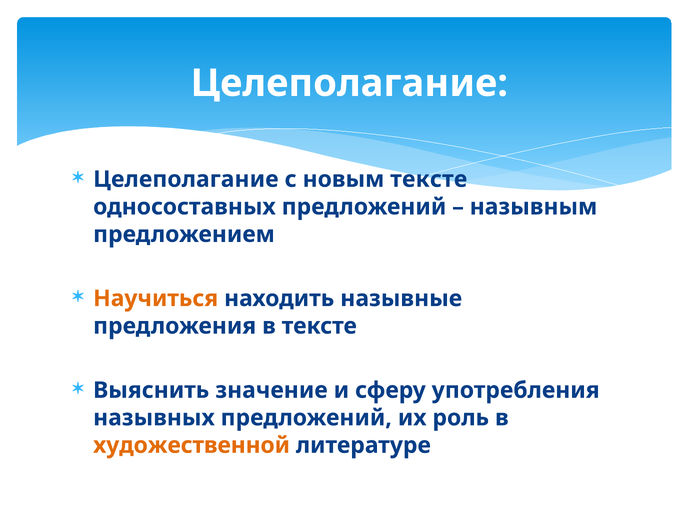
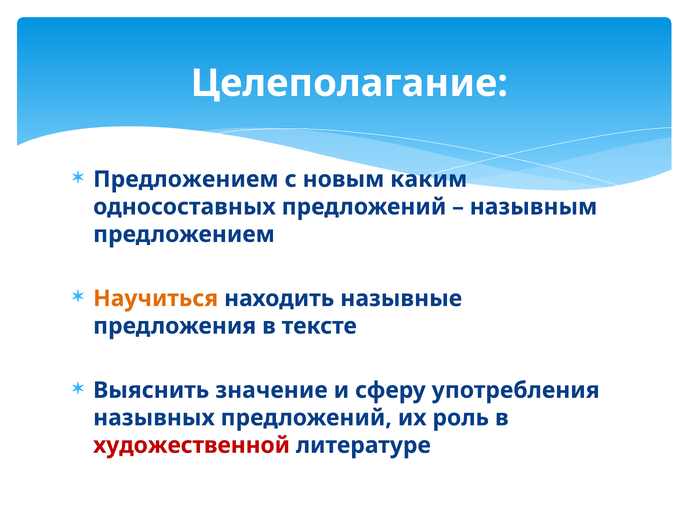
Целеполагание: Целеполагание -> Предложением (186, 179)
новым тексте: тексте -> каким (429, 179)
художественной colour: orange -> red (192, 445)
